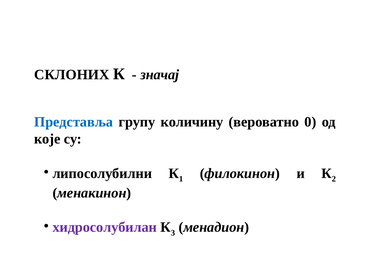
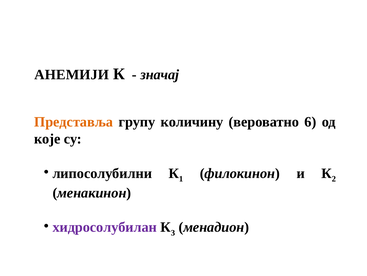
СКЛОНИХ: СКЛОНИХ -> АНЕМИЈИ (72, 75)
Представља colour: blue -> orange (74, 121)
0: 0 -> 6 (310, 121)
